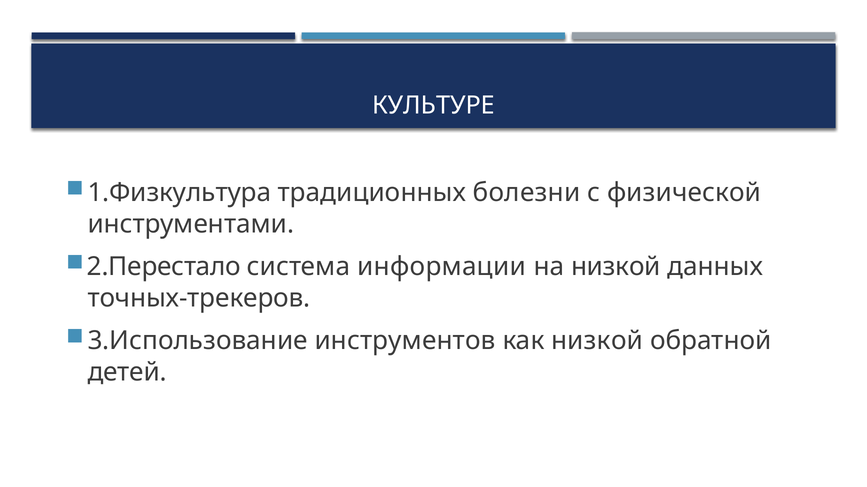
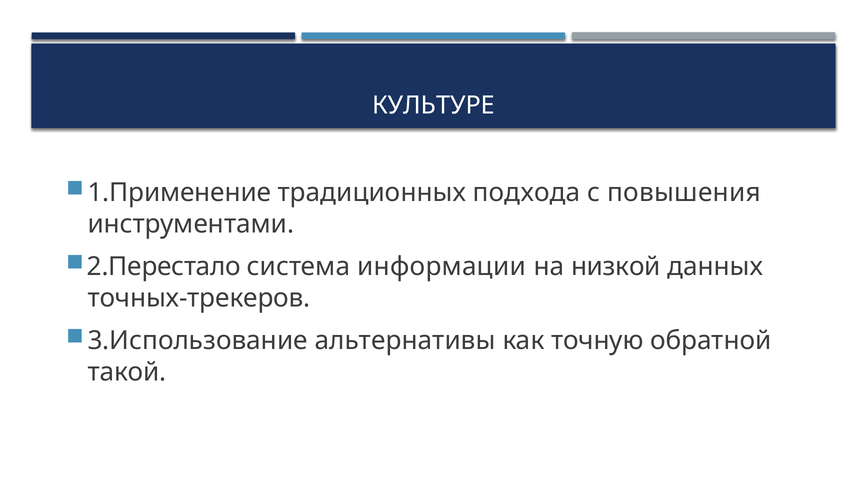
1.Физкультура: 1.Физкультура -> 1.Применение (179, 193)
болезни: болезни -> подхода (527, 193)
физической: физической -> повышения (684, 193)
инструментов: инструментов -> альтернативы (405, 341)
как низкой: низкой -> точную (597, 341)
детей: детей -> такой (127, 373)
